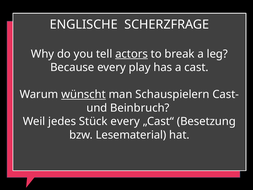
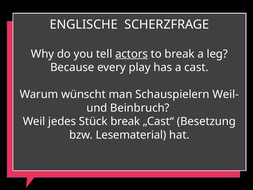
wünscht underline: present -> none (83, 94)
Cast-: Cast- -> Weil- (226, 94)
Stück every: every -> break (125, 121)
